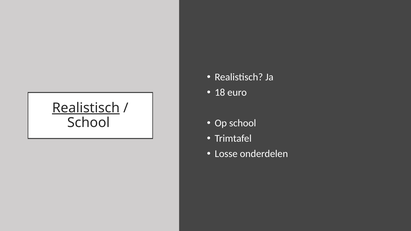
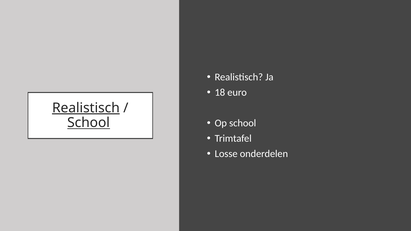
School underline: none -> present (89, 123)
